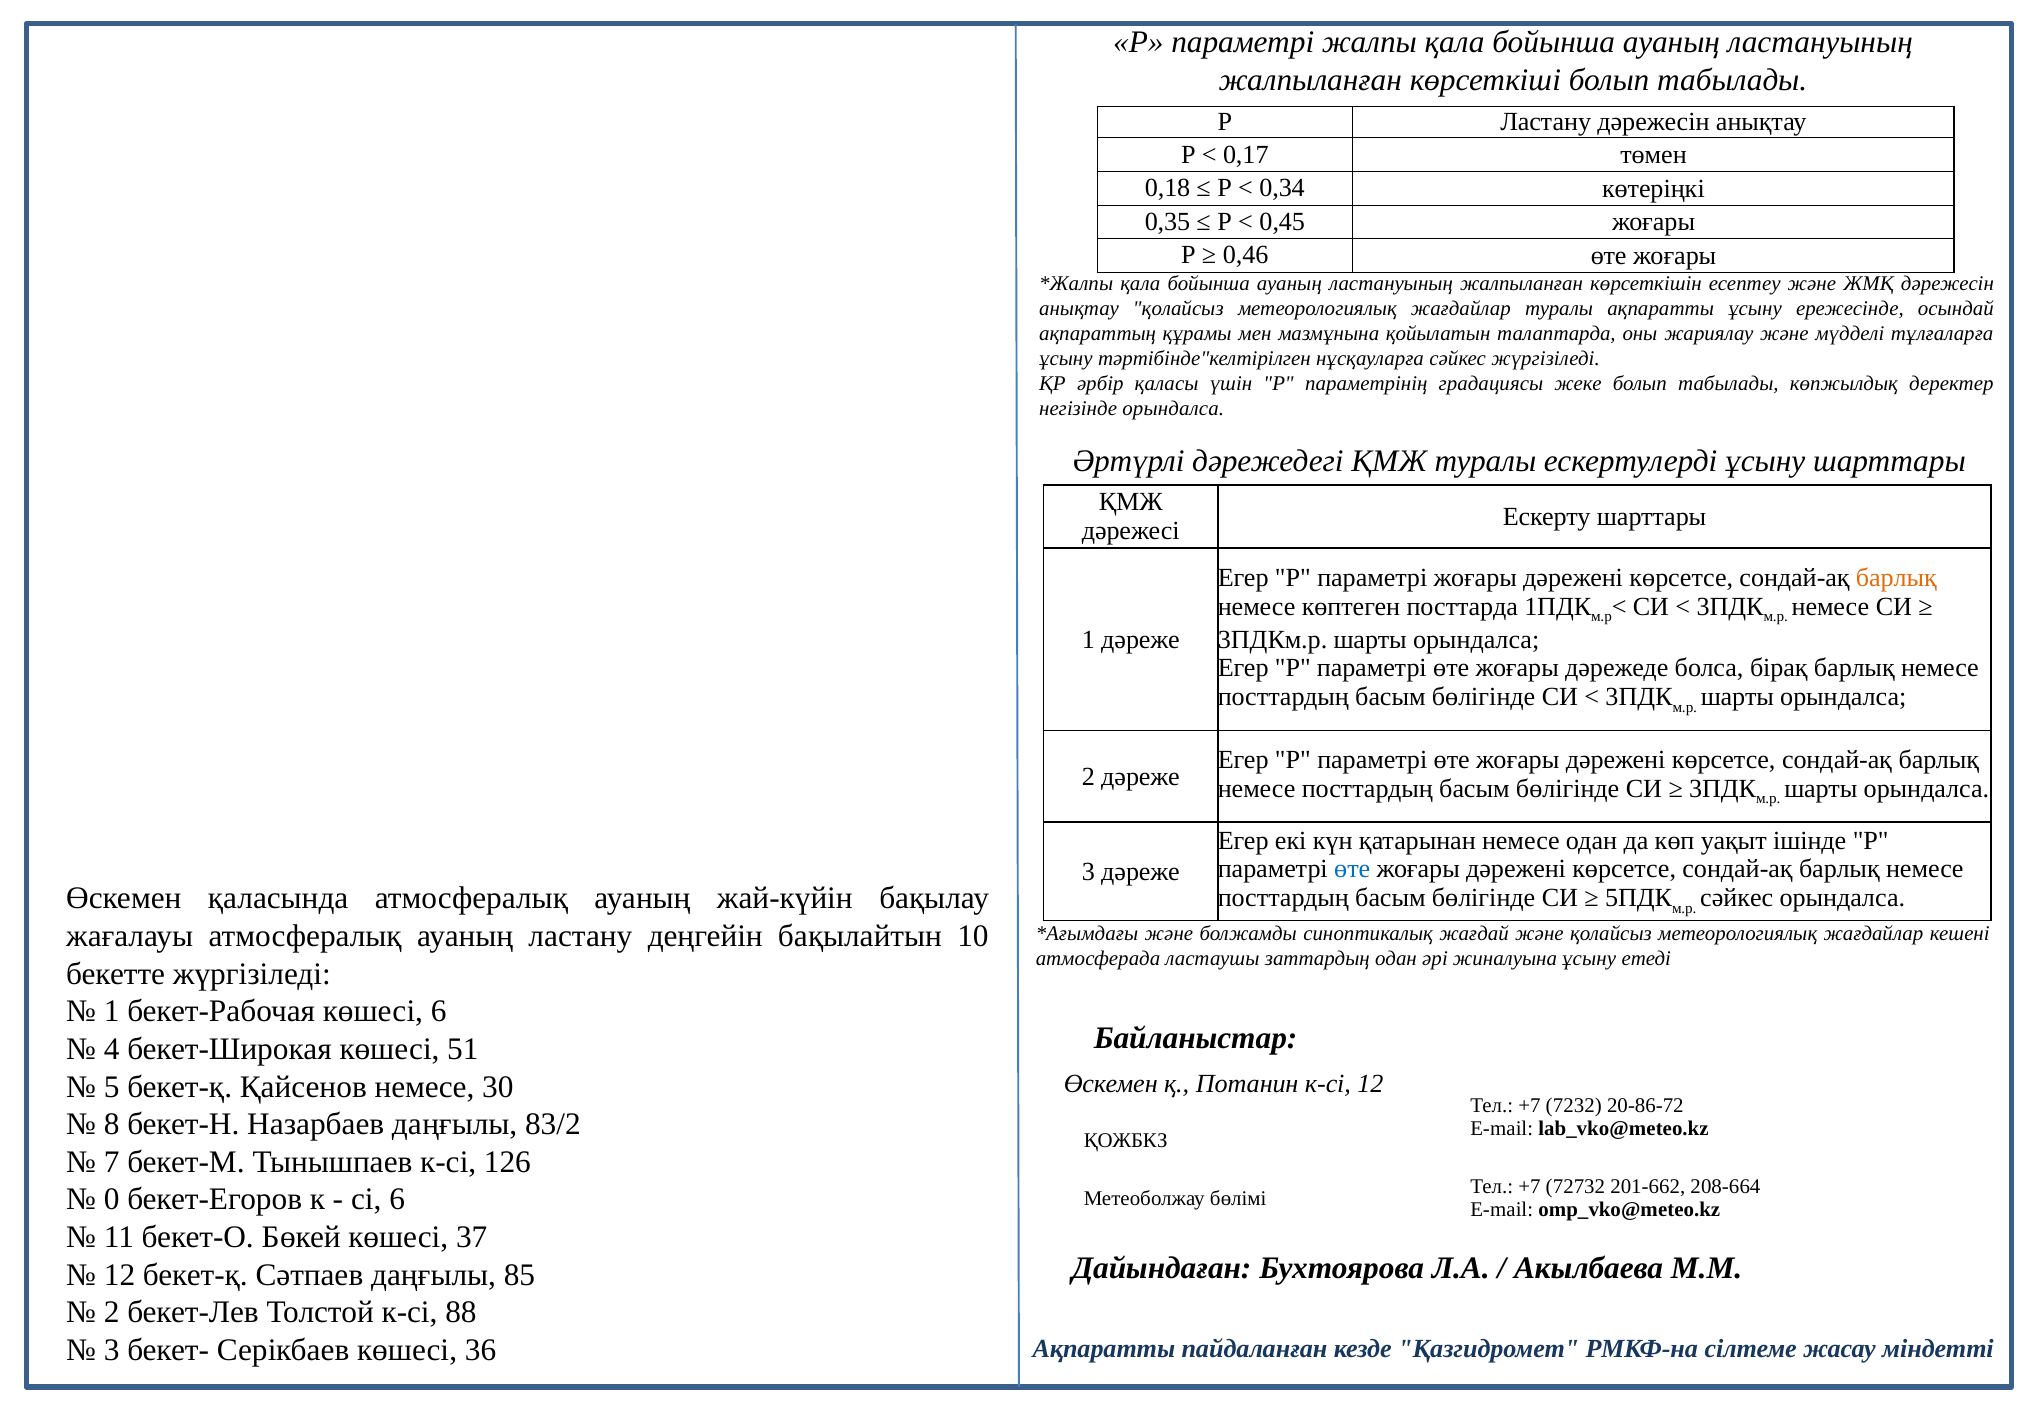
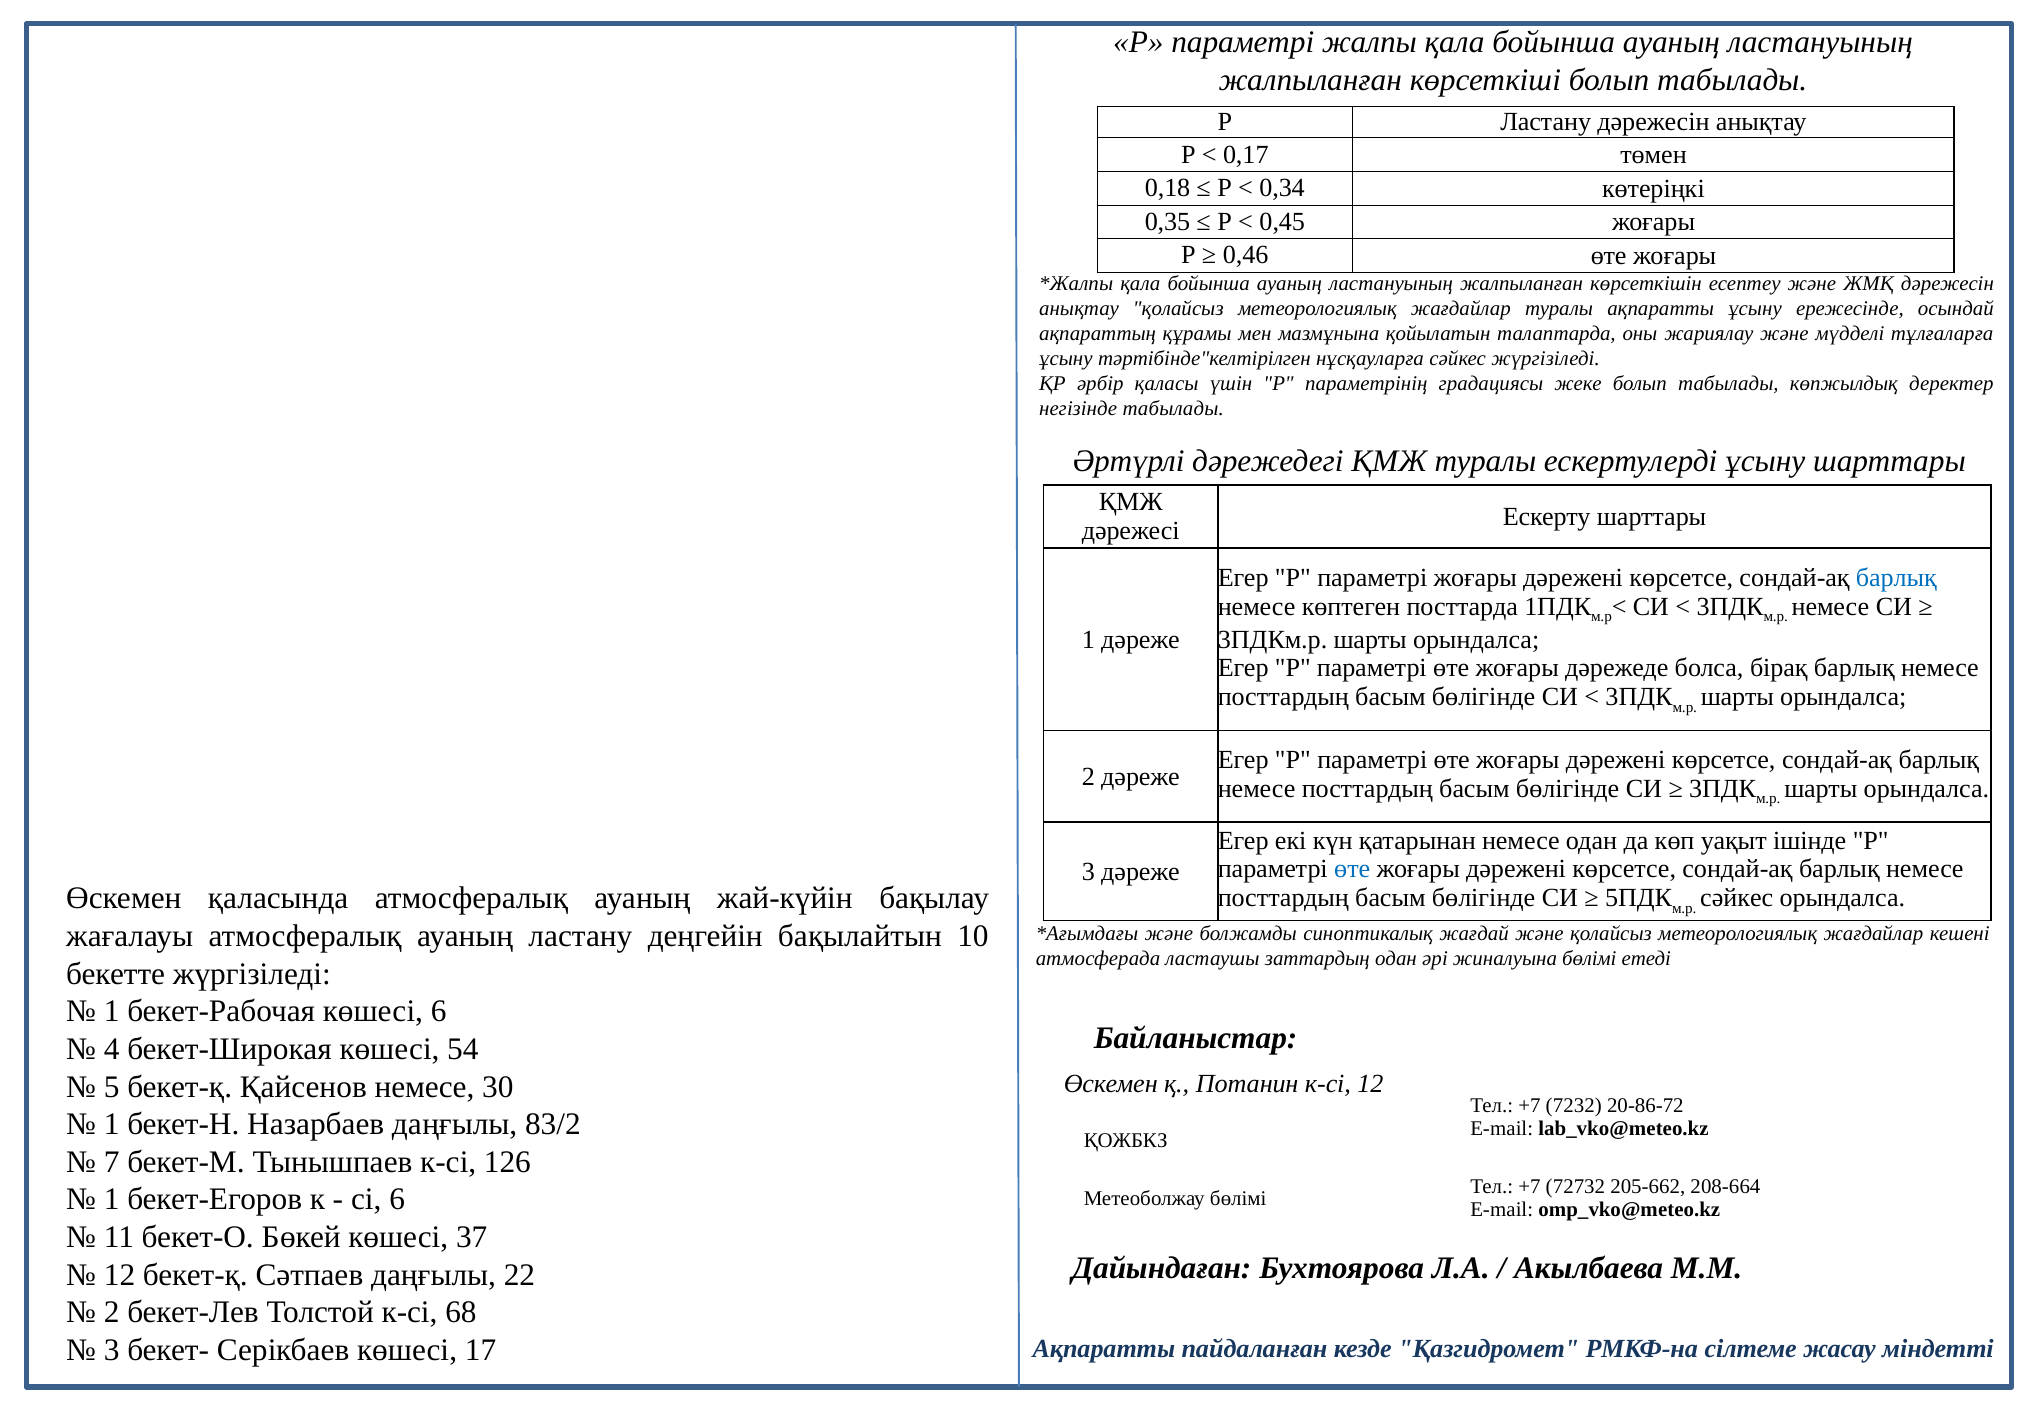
негізінде орындалса: орындалса -> табылады (1173, 409)
барлық colour: orange -> blue (1896, 578)
жиналуына ұсыну: ұсыну -> бөлімі (1589, 959)
51: 51 -> 54 (463, 1049)
8: 8 -> 1 (112, 1124)
201-662: 201-662 -> 205-662 (1648, 1187)
0: 0 -> 1 (112, 1200)
85: 85 -> 22 (519, 1275)
88: 88 -> 68 (461, 1312)
36: 36 -> 17 (481, 1350)
